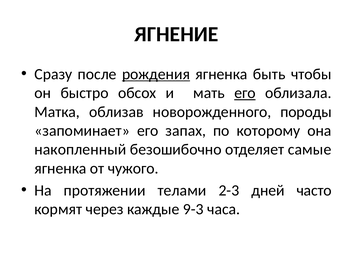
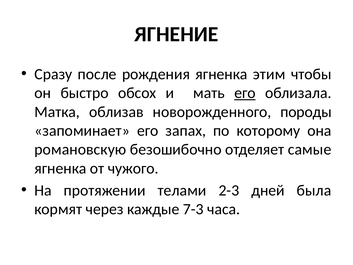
рождения underline: present -> none (156, 74)
быть: быть -> этим (269, 74)
накопленный: накопленный -> романовскую (80, 149)
часто: часто -> была (314, 190)
9-3: 9-3 -> 7-3 (193, 209)
